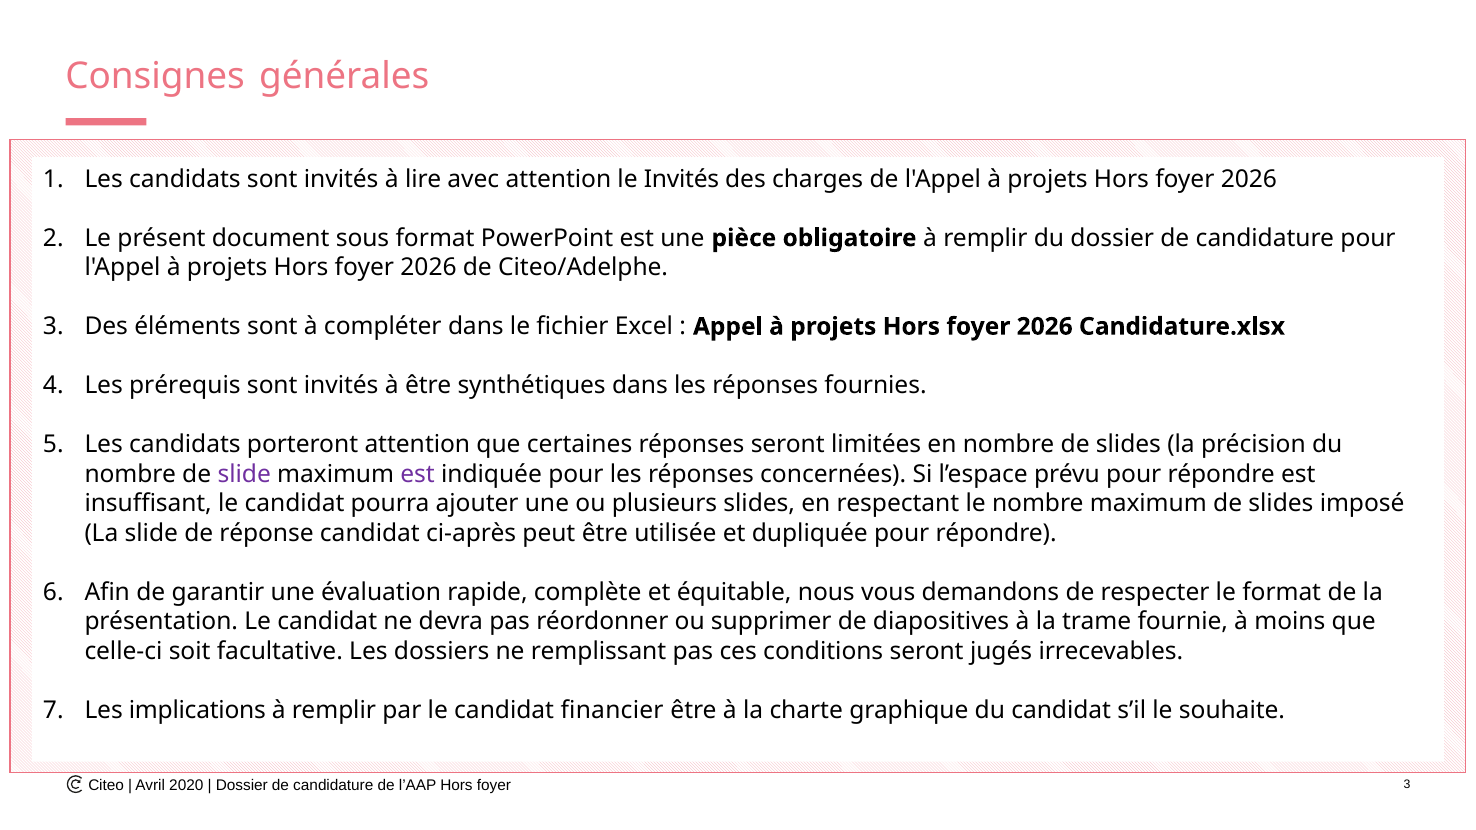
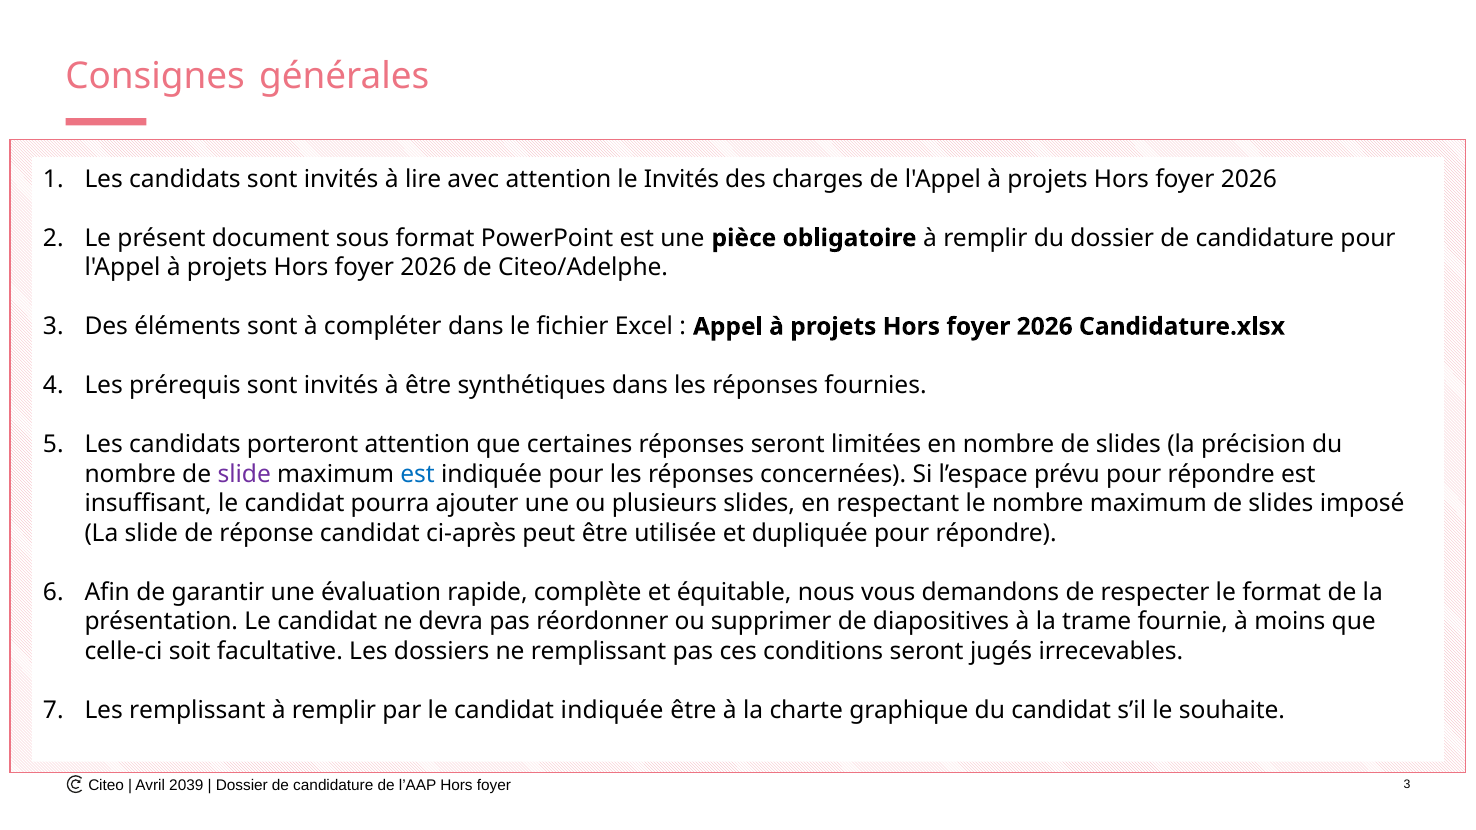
est colour: purple -> blue (418, 474)
Les implications: implications -> remplissant (197, 710)
candidat financier: financier -> indiquée (612, 710)
2020: 2020 -> 2039 (186, 785)
